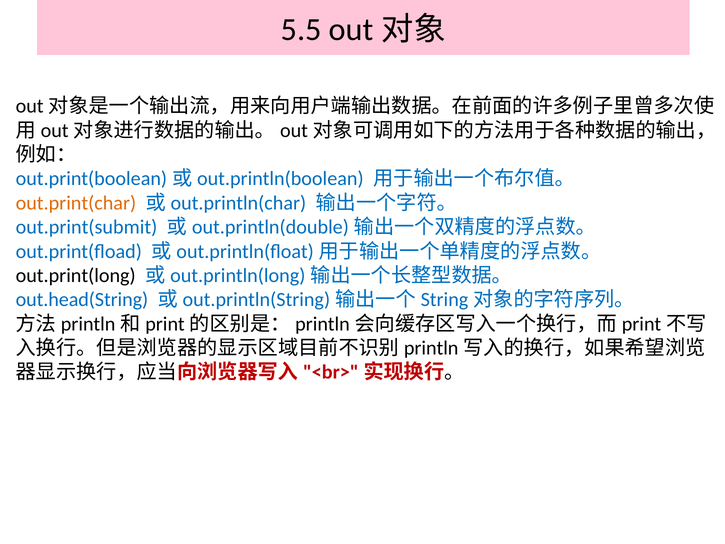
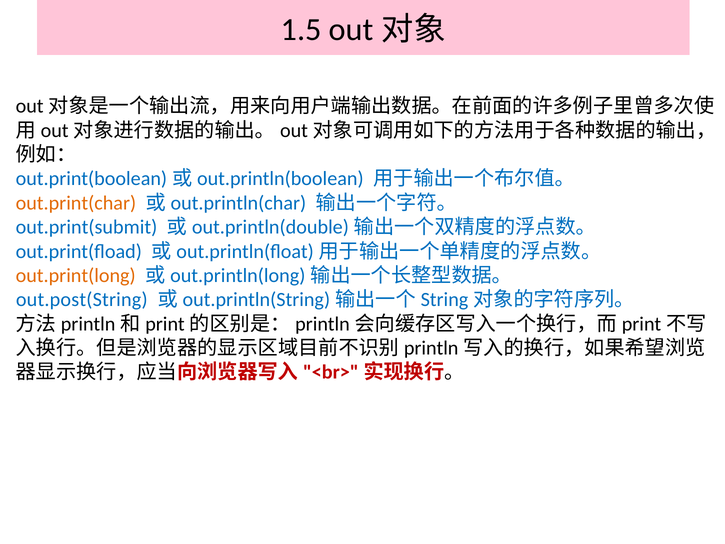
5.5: 5.5 -> 1.5 (301, 30)
out.print(long colour: black -> orange (76, 275)
out.head(String: out.head(String -> out.post(String (82, 300)
